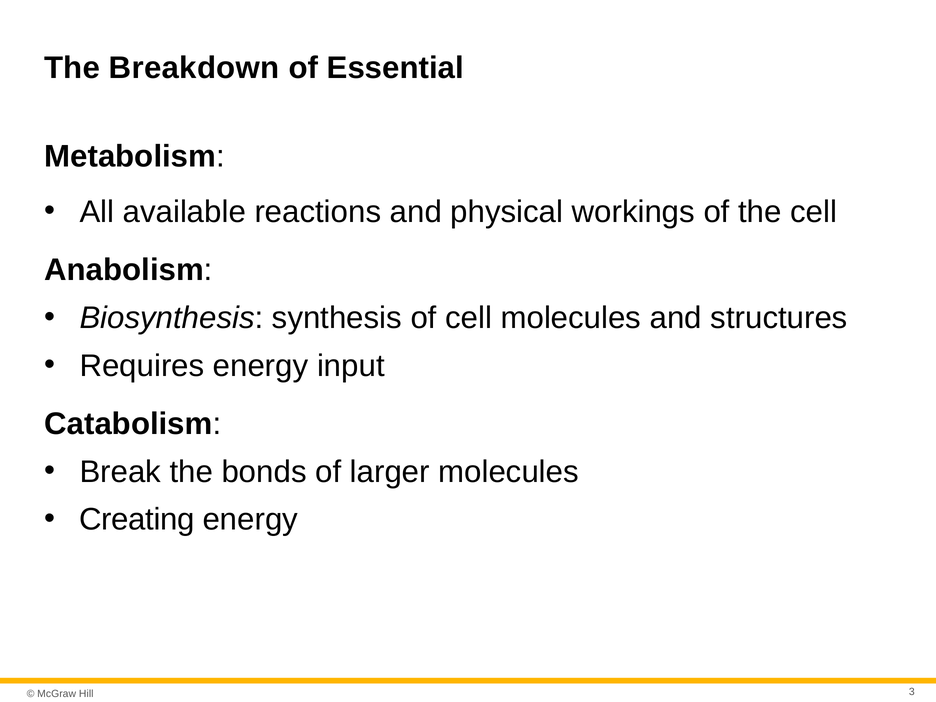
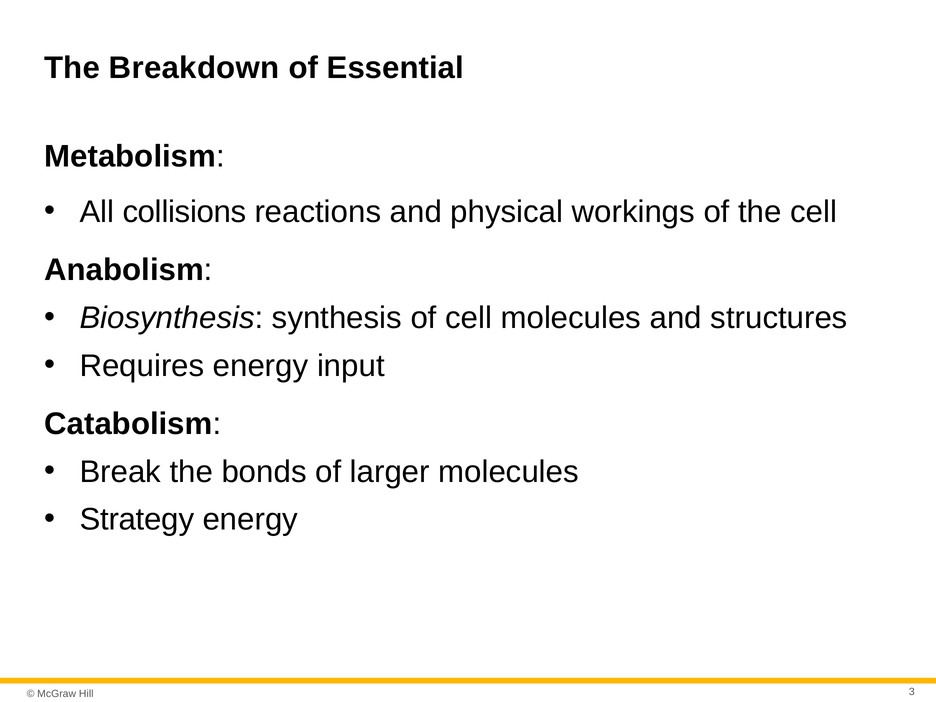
available: available -> collisions (185, 212)
Creating: Creating -> Strategy (137, 520)
